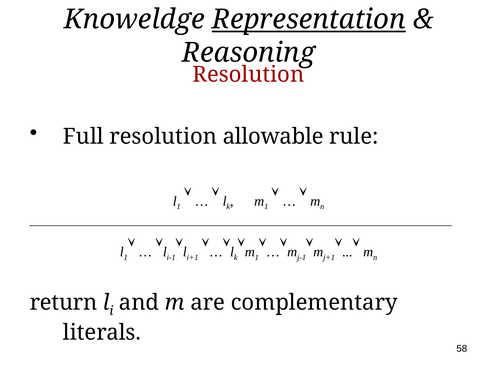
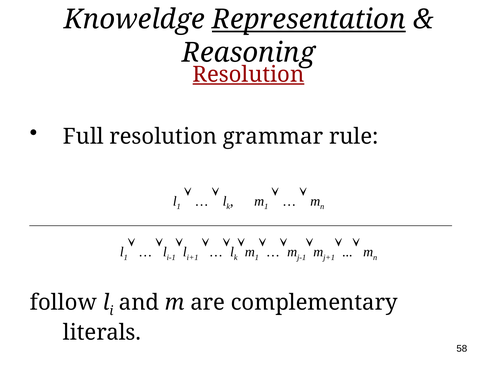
Resolution underline: none -> present (248, 74)
allowable: allowable -> grammar (273, 136)
return: return -> follow (63, 302)
